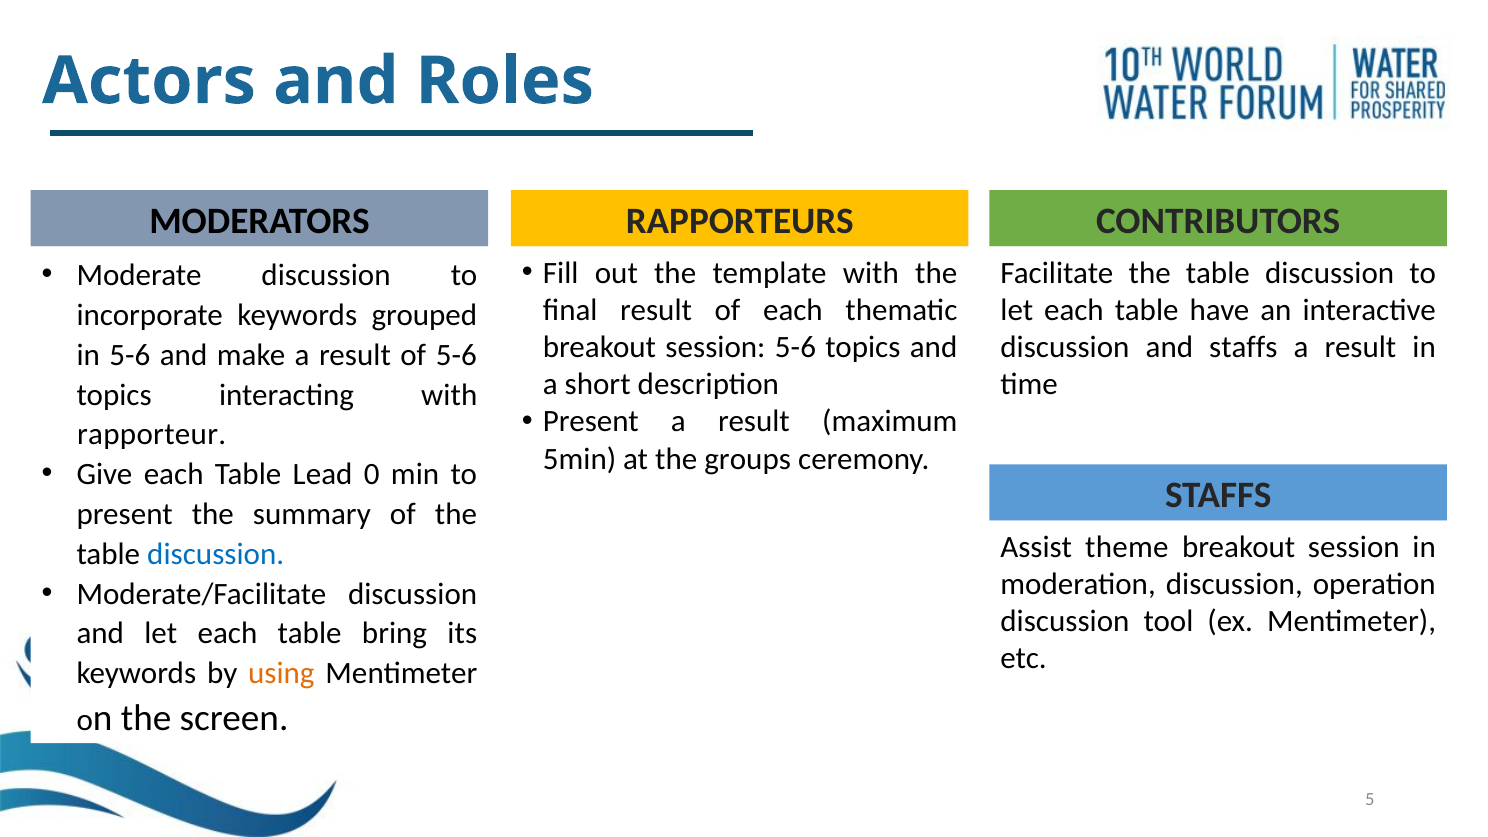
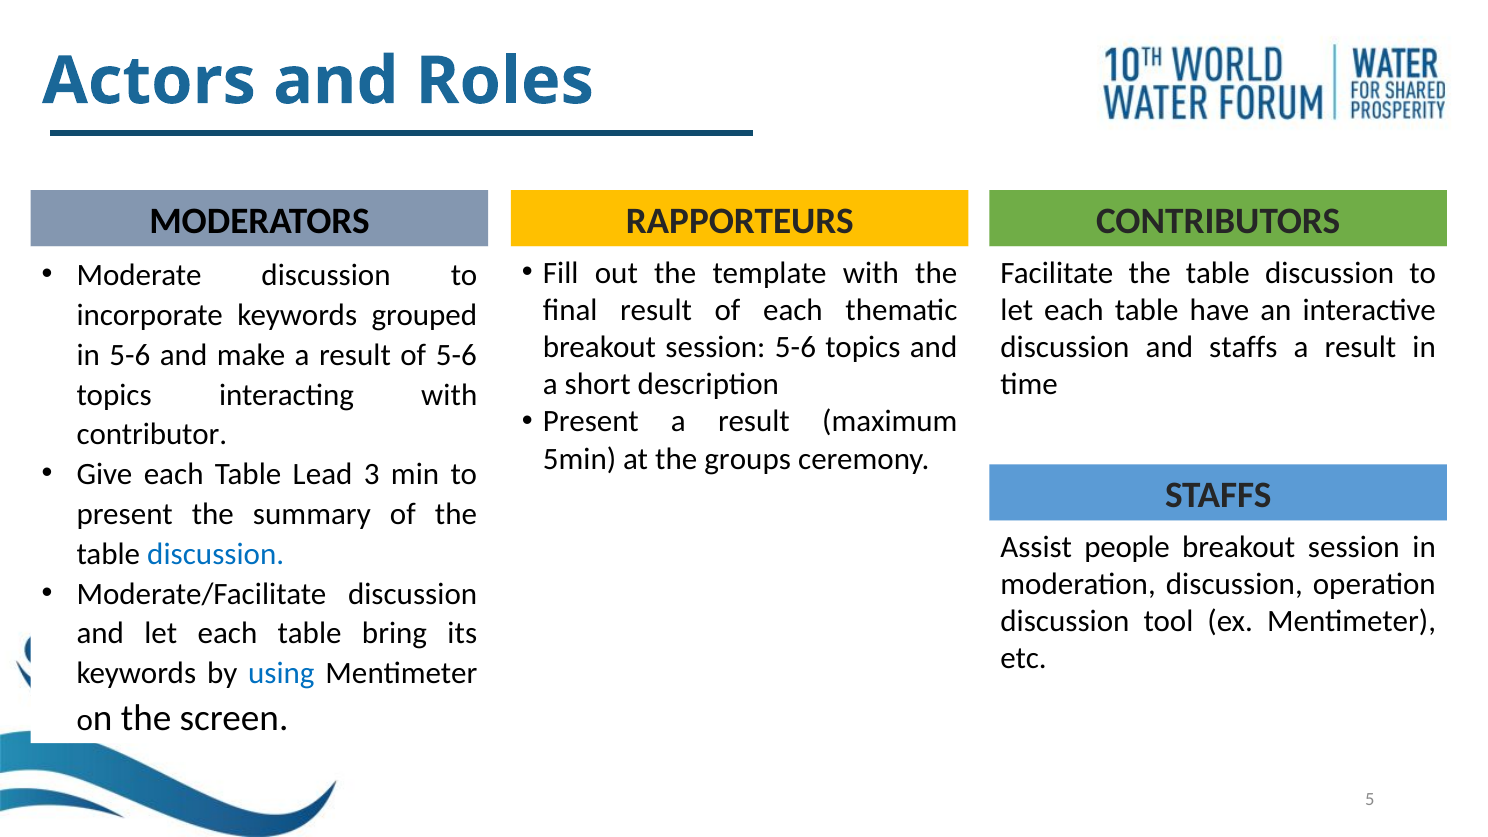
rapporteur: rapporteur -> contributor (152, 435)
0: 0 -> 3 (372, 474)
theme: theme -> people (1127, 547)
using colour: orange -> blue (281, 674)
